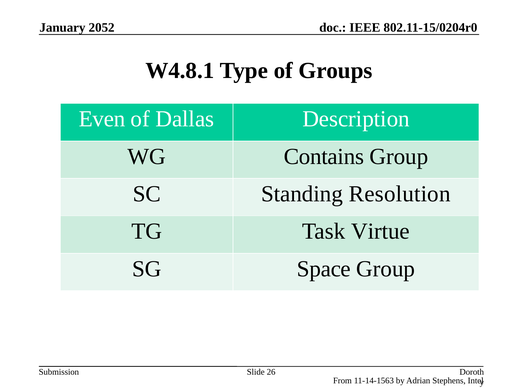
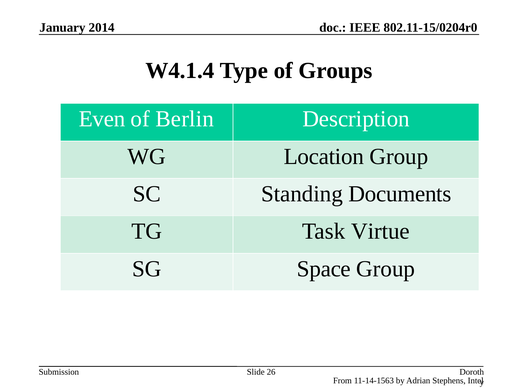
2052: 2052 -> 2014 (102, 28)
W4.8.1: W4.8.1 -> W4.1.4 (180, 71)
Dallas: Dallas -> Berlin (185, 119)
Contains: Contains -> Location (324, 157)
Resolution: Resolution -> Documents (400, 194)
